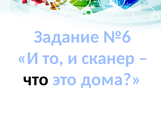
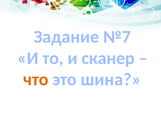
№6: №6 -> №7 (117, 37)
что colour: black -> orange (36, 80)
дома: дома -> шина (111, 80)
